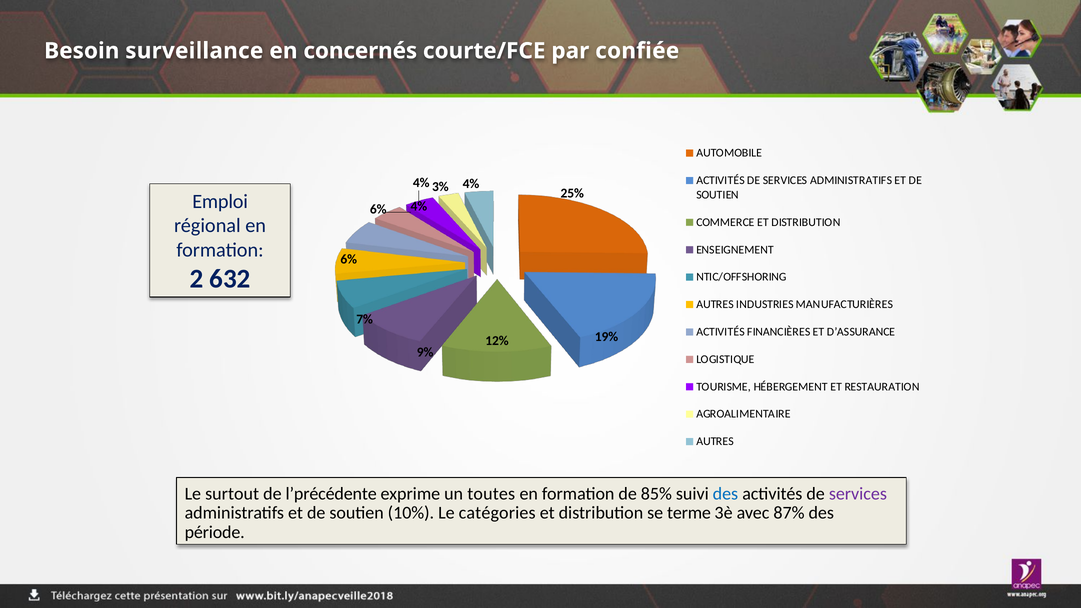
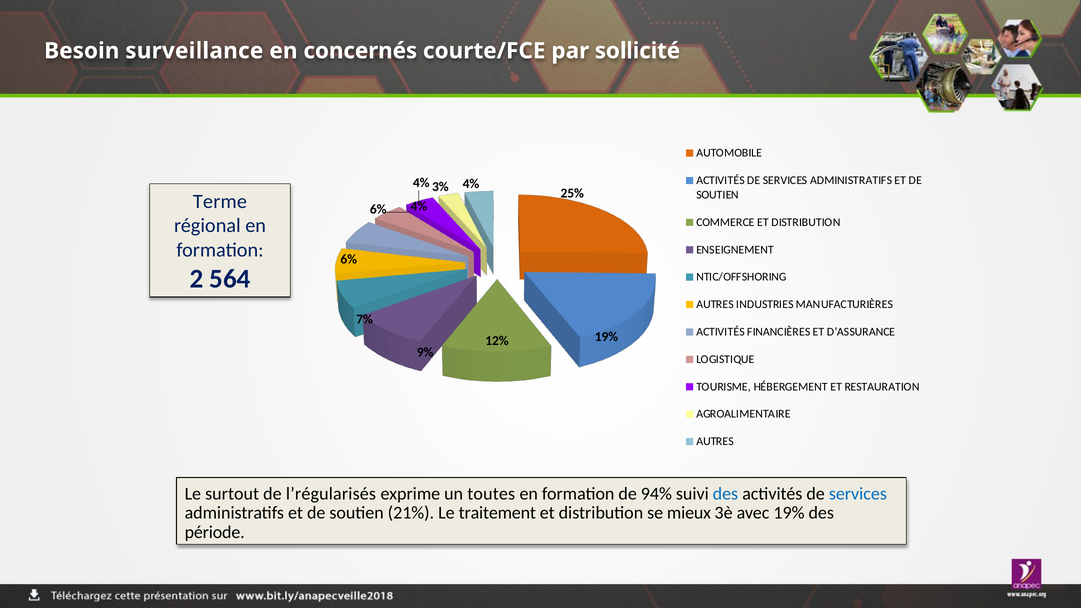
confiée: confiée -> sollicité (637, 51)
Emploi: Emploi -> Terme (220, 201)
632: 632 -> 564 (230, 279)
l’précédente: l’précédente -> l’régularisés (331, 494)
85%: 85% -> 94% (656, 494)
services colour: purple -> blue (858, 494)
10%: 10% -> 21% (411, 513)
catégories: catégories -> traitement (497, 513)
terme: terme -> mieux (689, 513)
avec 87%: 87% -> 19% (789, 513)
